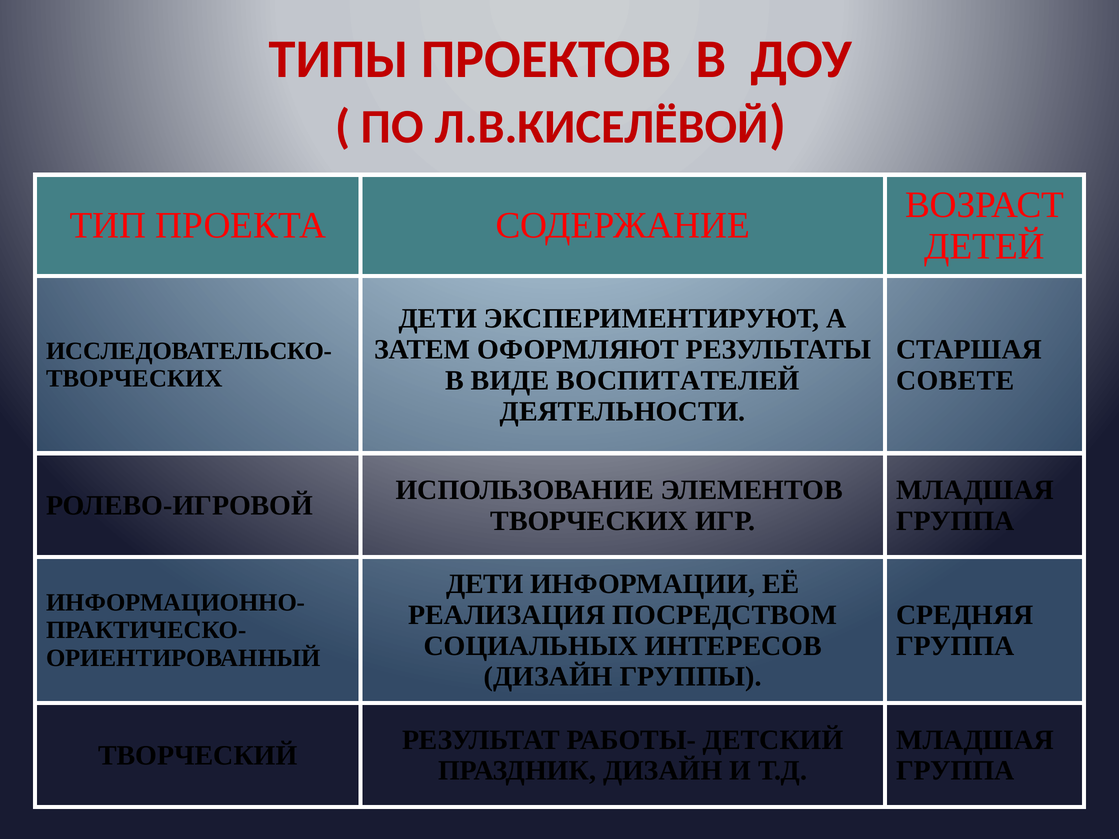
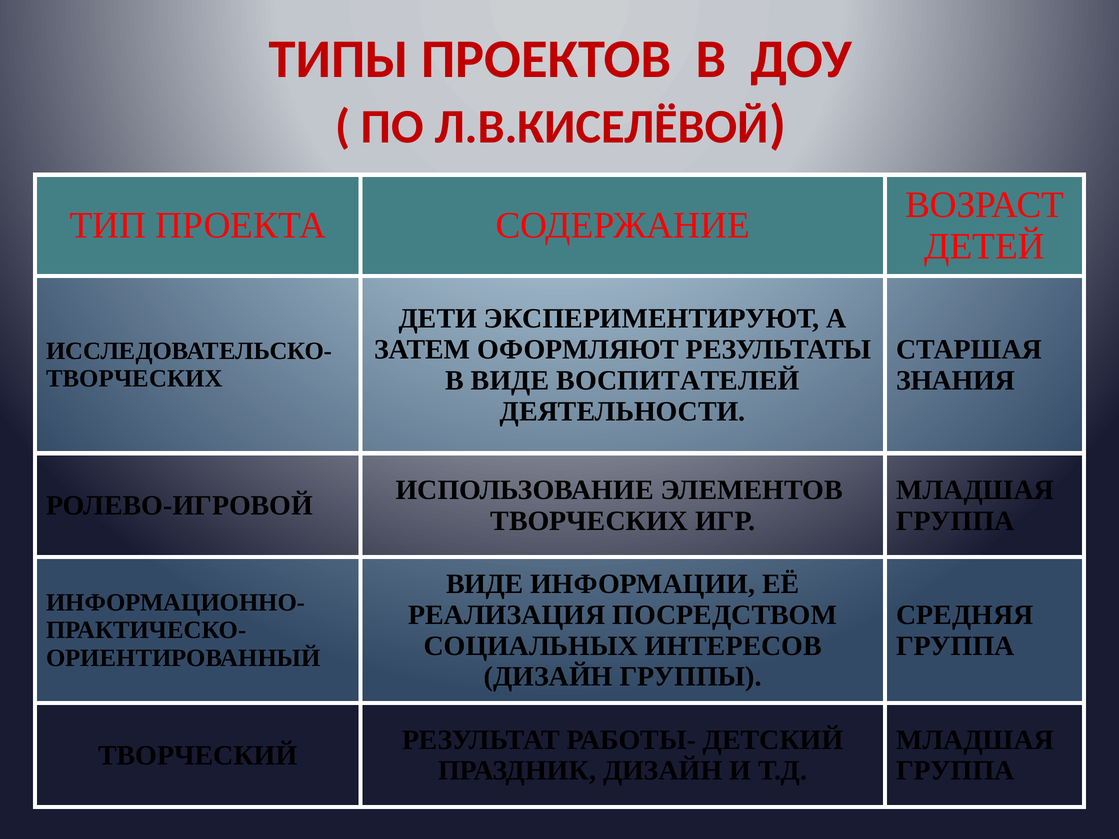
СОВЕТЕ: СОВЕТЕ -> ЗНАНИЯ (956, 380)
ДЕТИ: ДЕТИ -> ВИДЕ (485, 584)
